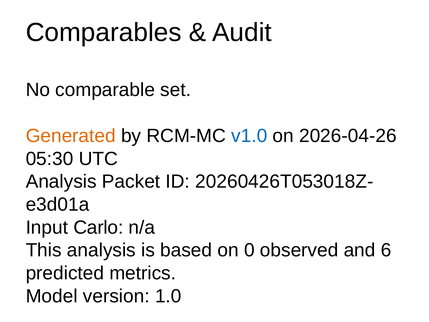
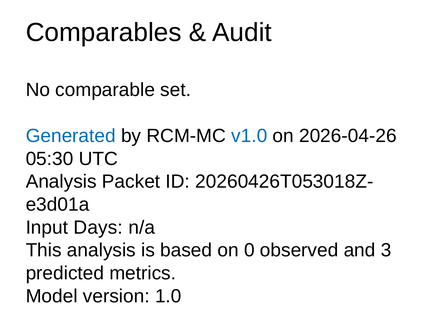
Generated colour: orange -> blue (71, 136)
Carlo: Carlo -> Days (98, 227)
6: 6 -> 3 (386, 250)
